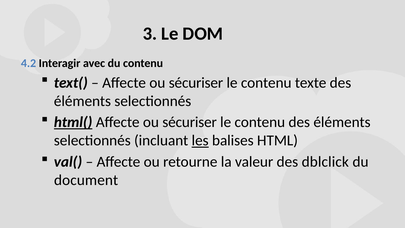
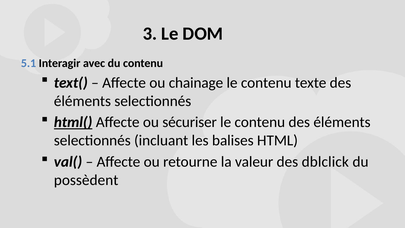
4.2: 4.2 -> 5.1 (29, 63)
sécuriser: sécuriser -> chainage (196, 83)
les underline: present -> none (200, 140)
document: document -> possèdent (86, 180)
